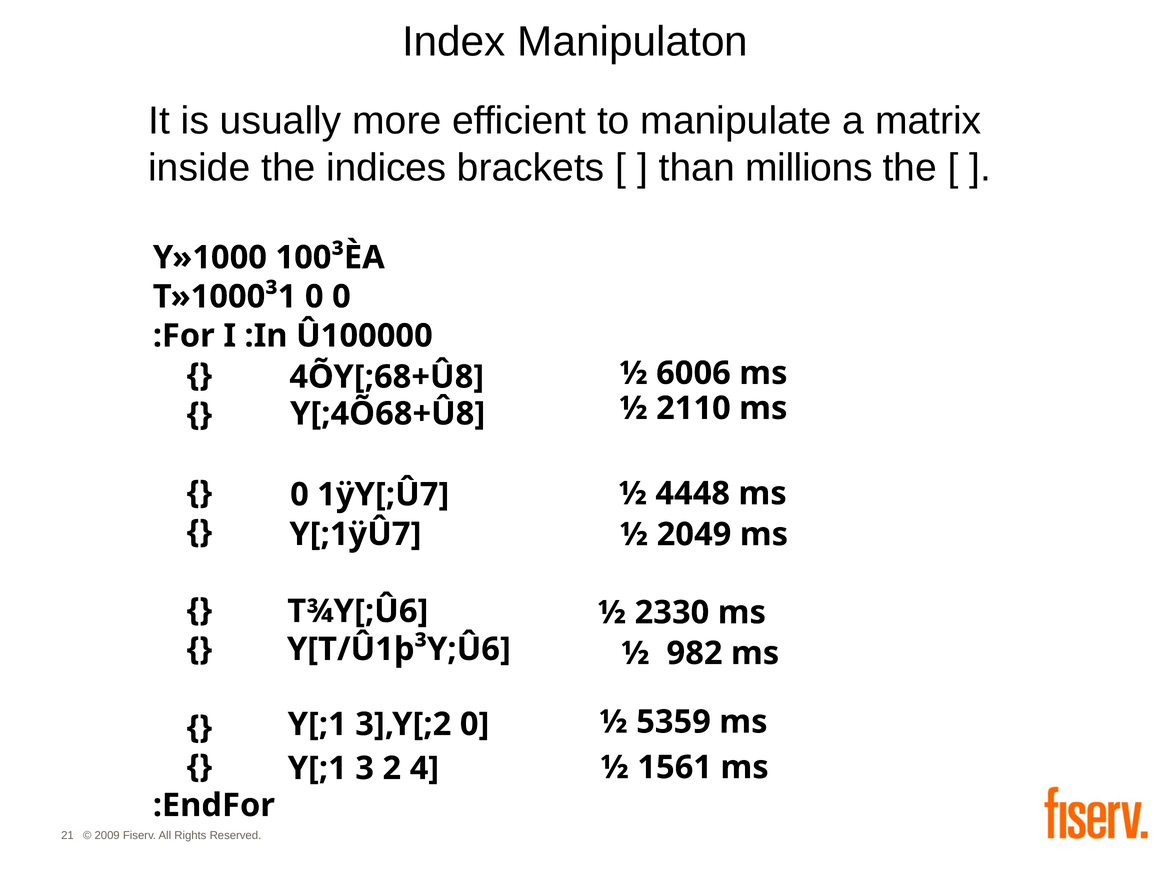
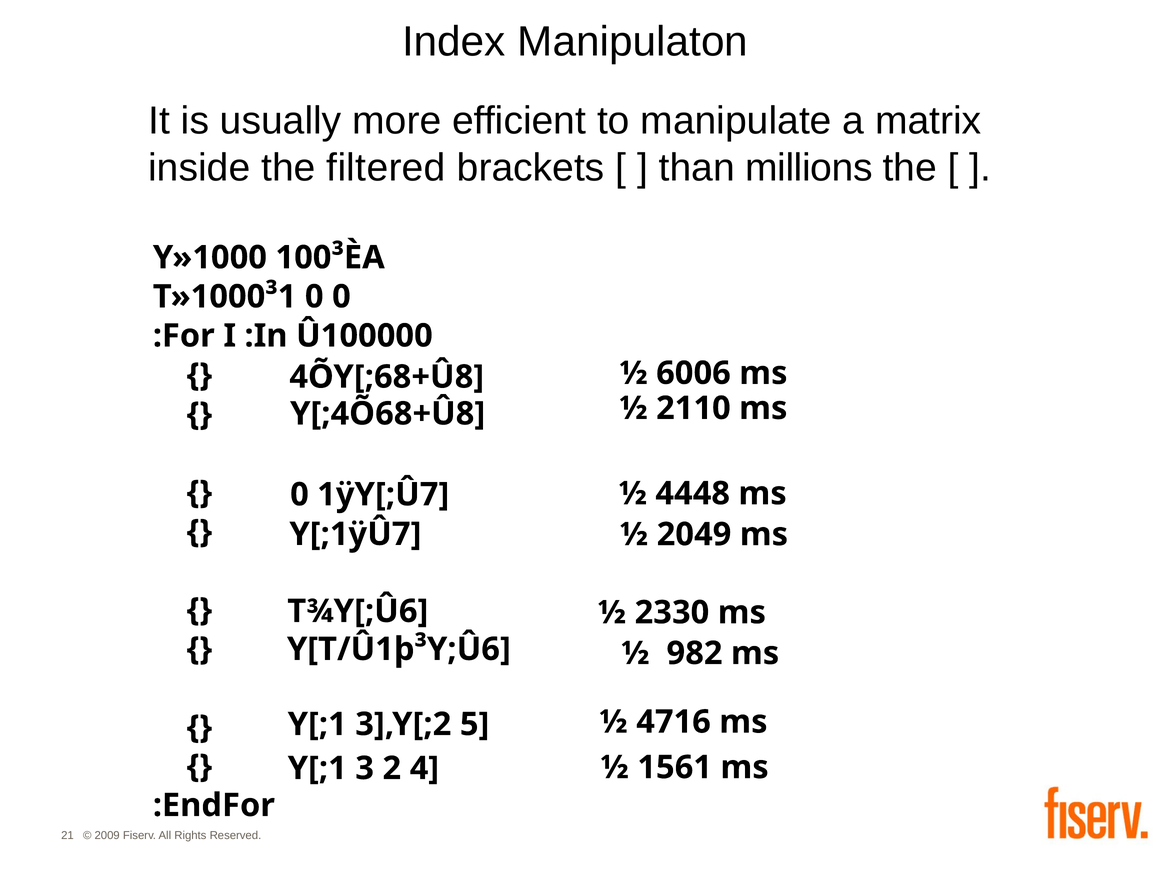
indices: indices -> filtered (386, 168)
5359: 5359 -> 4716 (674, 722)
3],Y[;2 0: 0 -> 5 (475, 724)
